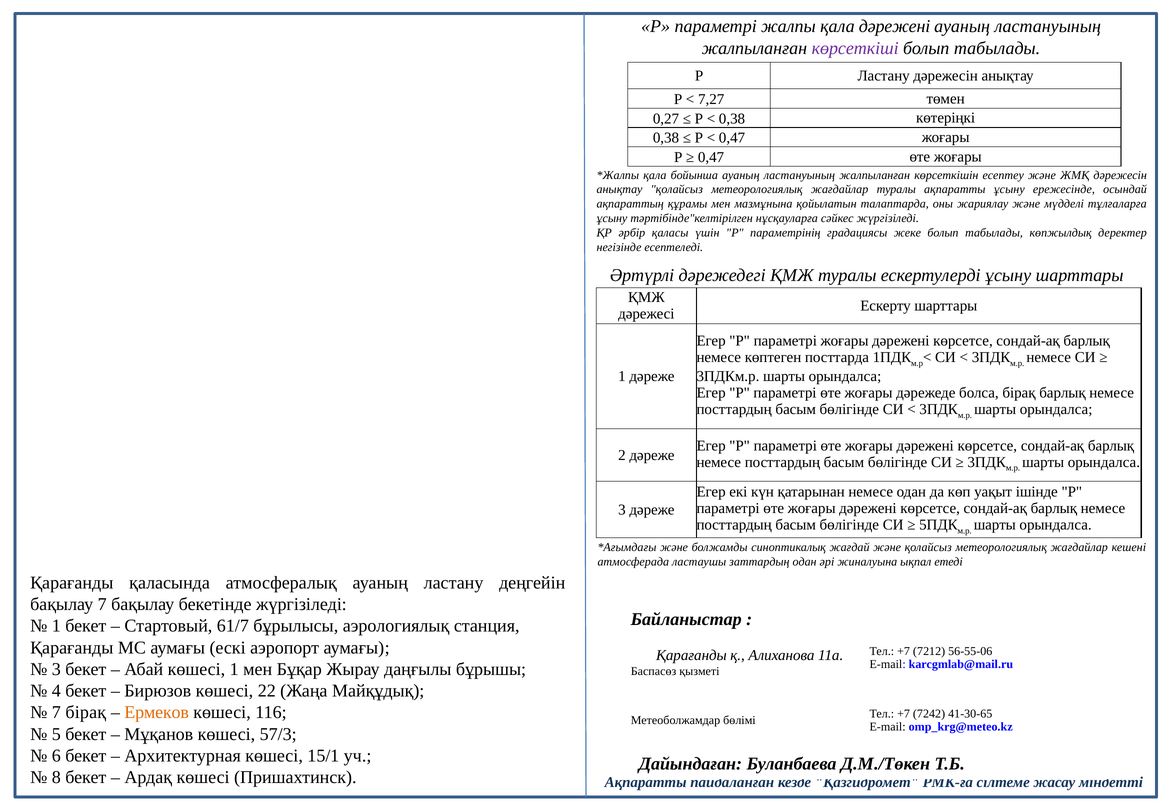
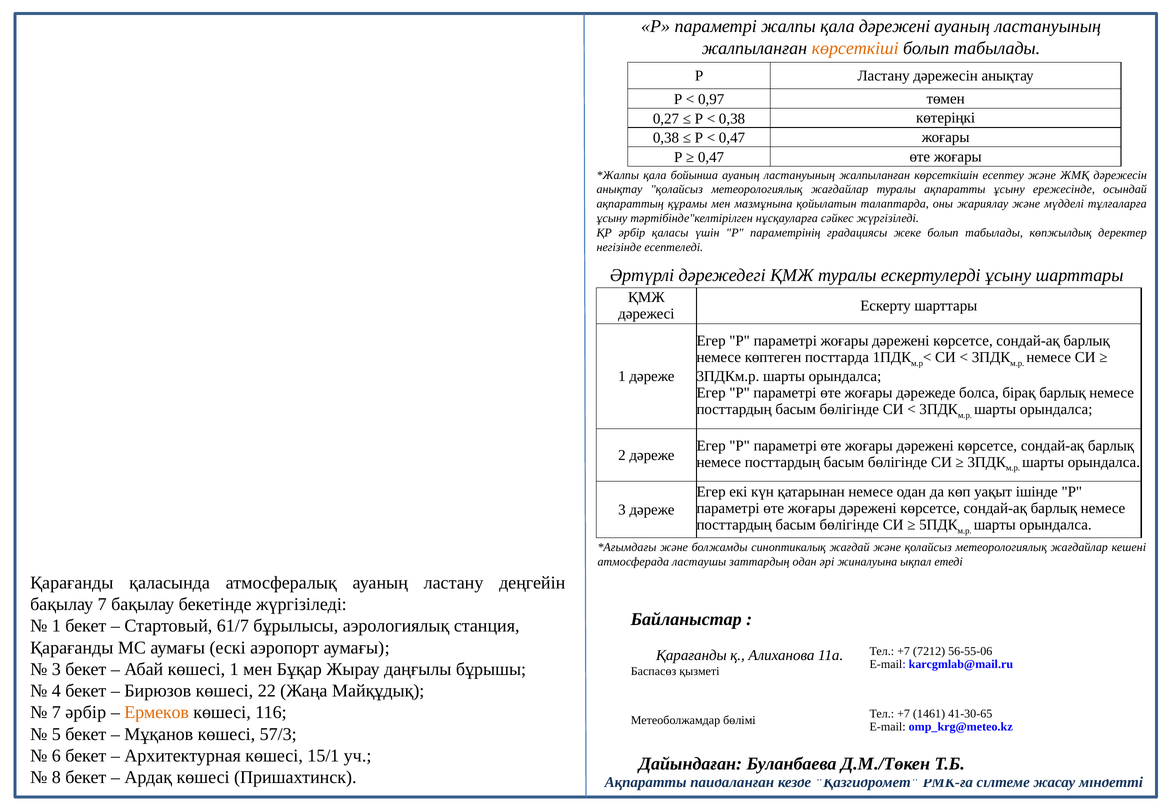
көрсеткіші colour: purple -> orange (855, 48)
7,27: 7,27 -> 0,97 (711, 99)
7 бірақ: бірақ -> әрбір (86, 713)
7242: 7242 -> 1461 (929, 714)
